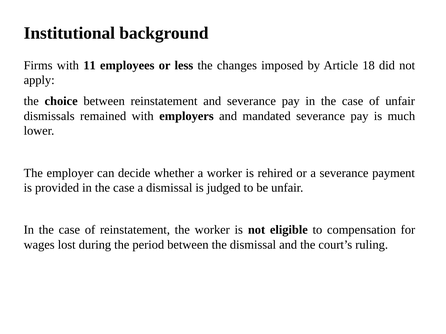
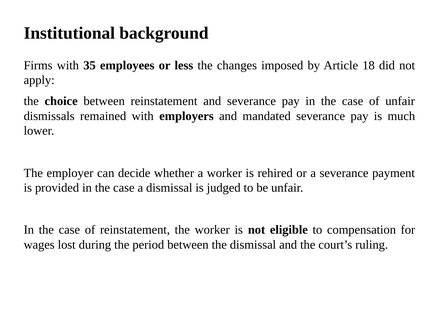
11: 11 -> 35 (90, 65)
